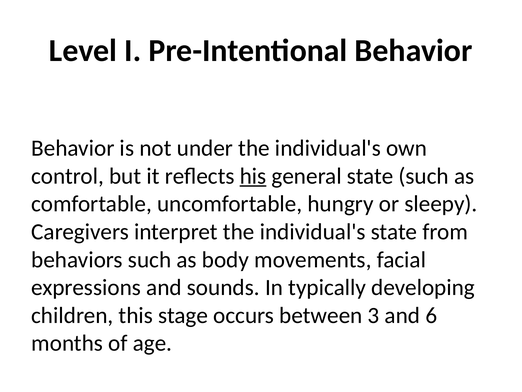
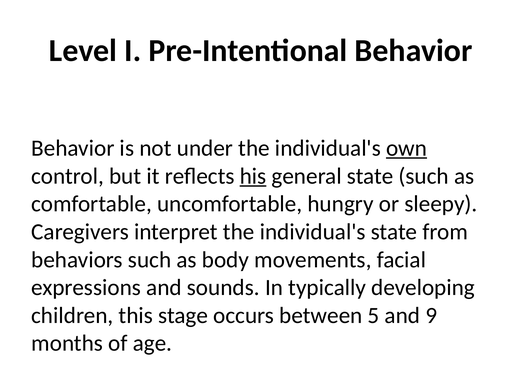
own underline: none -> present (407, 148)
3: 3 -> 5 (373, 315)
6: 6 -> 9 (431, 315)
